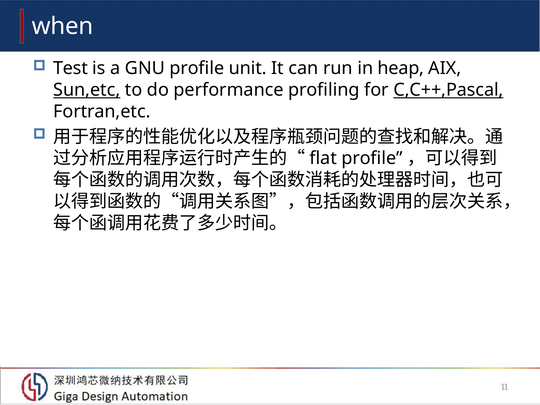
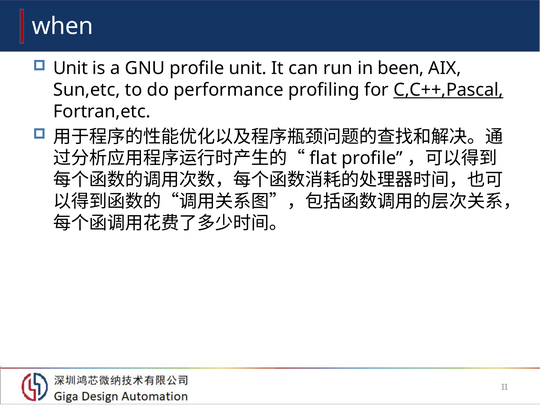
Test: Test -> Unit (70, 68)
heap: heap -> been (401, 68)
Sun,etc underline: present -> none (87, 90)
